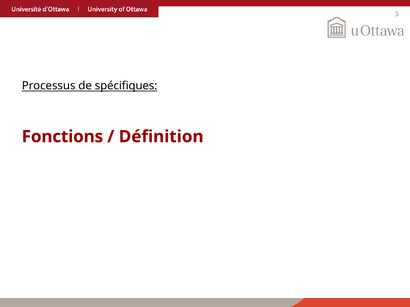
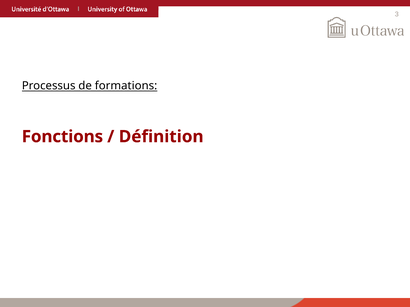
spécifiques: spécifiques -> formations (126, 86)
